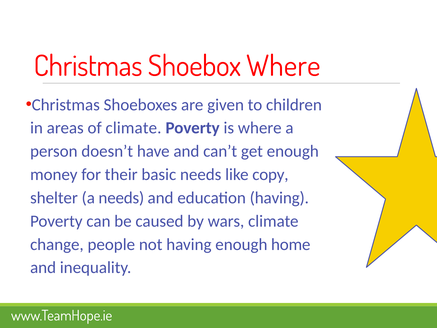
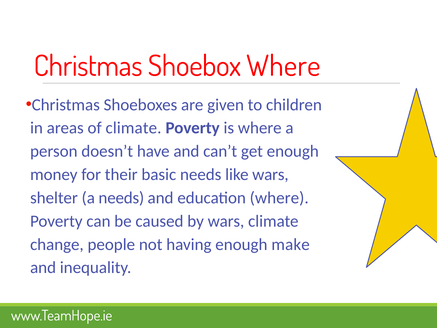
like copy: copy -> wars (270, 174)
education having: having -> where (279, 198)
home: home -> make (291, 244)
